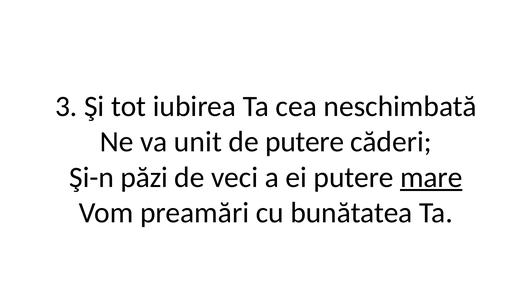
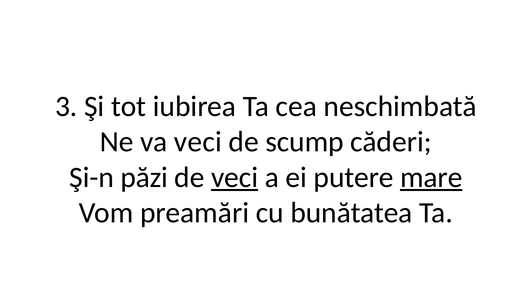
va unit: unit -> veci (198, 142)
de putere: putere -> scump (305, 142)
veci underline: none -> present (235, 177)
